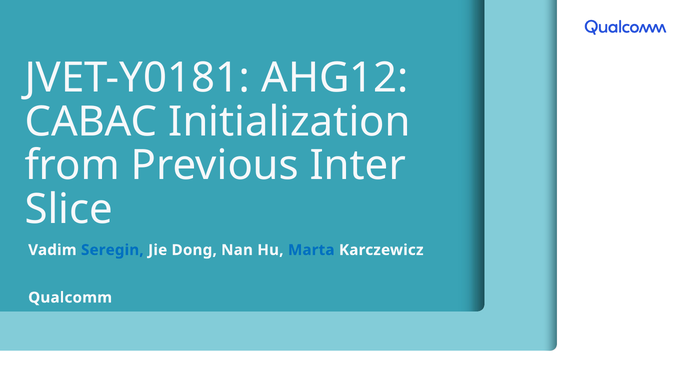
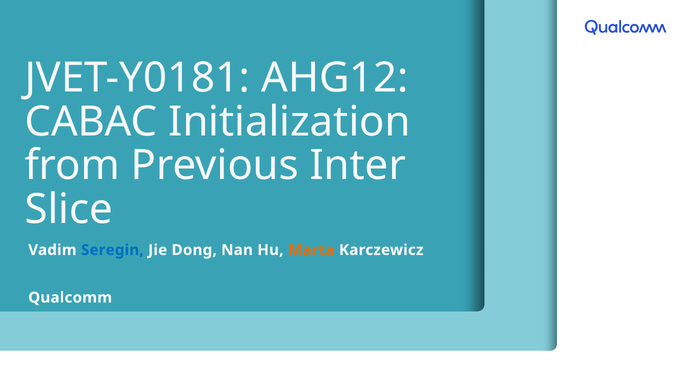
Marta colour: blue -> orange (311, 250)
